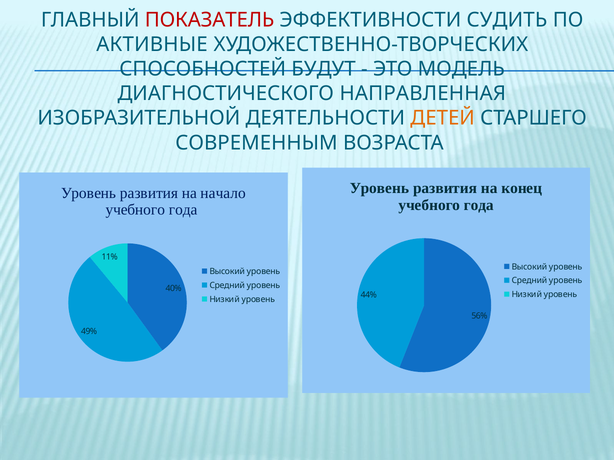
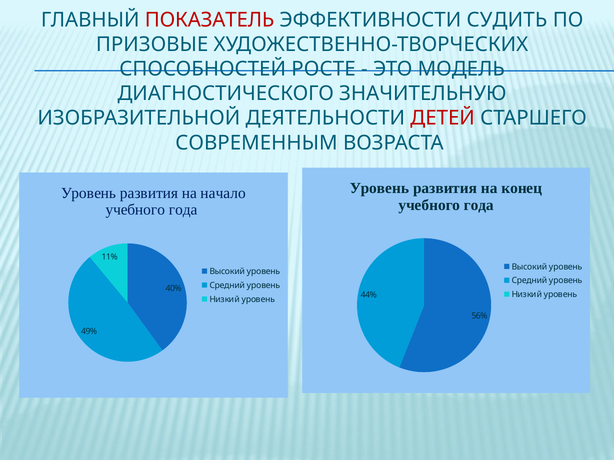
АКТИВНЫЕ: АКТИВНЫЕ -> ПРИЗОВЫЕ (152, 45)
БУДУТ: БУДУТ -> РОСТЕ (323, 69)
НАПРАВЛЕННАЯ: НАПРАВЛЕННАЯ -> ЗНАЧИТЕЛЬНУЮ (423, 94)
ДЕТЕЙ colour: orange -> red (443, 118)
